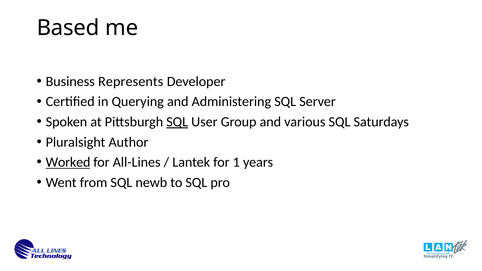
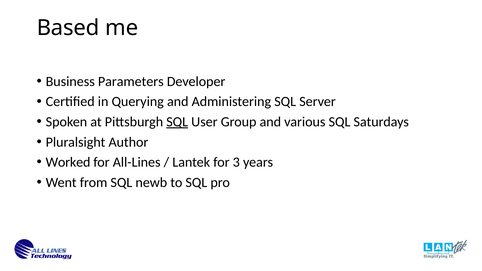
Represents: Represents -> Parameters (131, 81)
Worked underline: present -> none (68, 162)
1: 1 -> 3 (236, 162)
